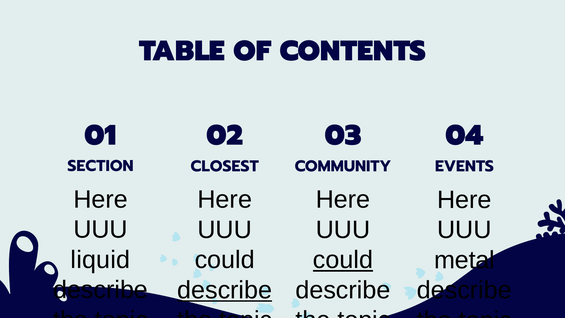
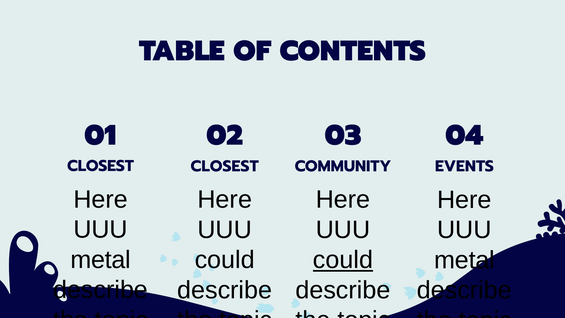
SECTION: SECTION -> CLOSEST (101, 166)
liquid: liquid -> metal (101, 260)
describe underline: present -> none (225, 290)
